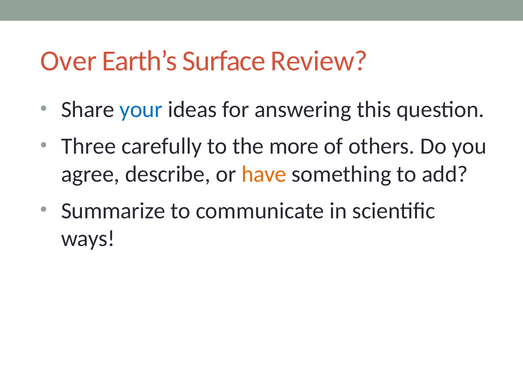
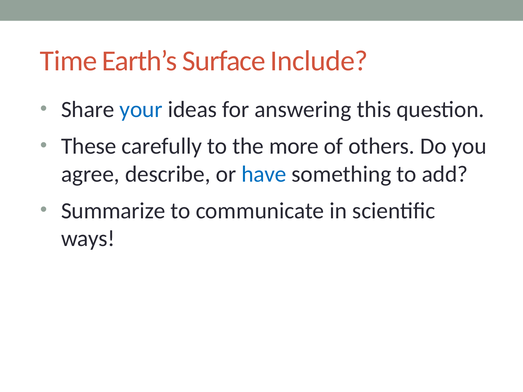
Over: Over -> Time (69, 61)
Review: Review -> Include (319, 61)
Three: Three -> These (89, 146)
have colour: orange -> blue (264, 174)
